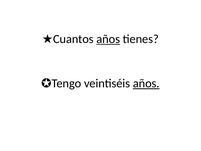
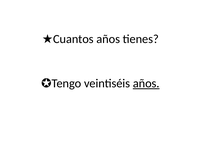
años underline: present -> none (108, 39)
